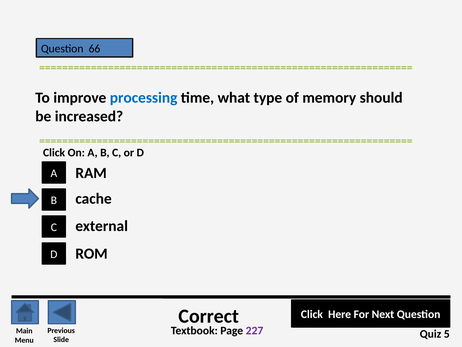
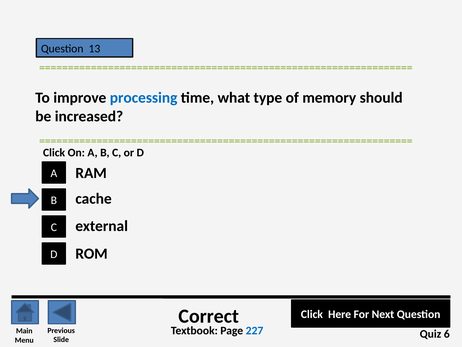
66: 66 -> 13 (94, 48)
227 colour: purple -> blue (255, 330)
5: 5 -> 6 (447, 333)
